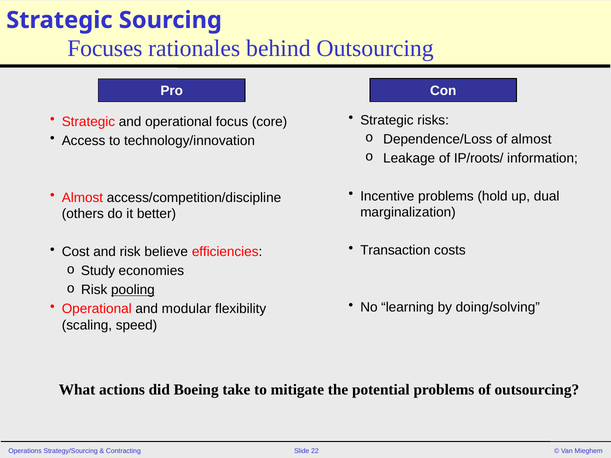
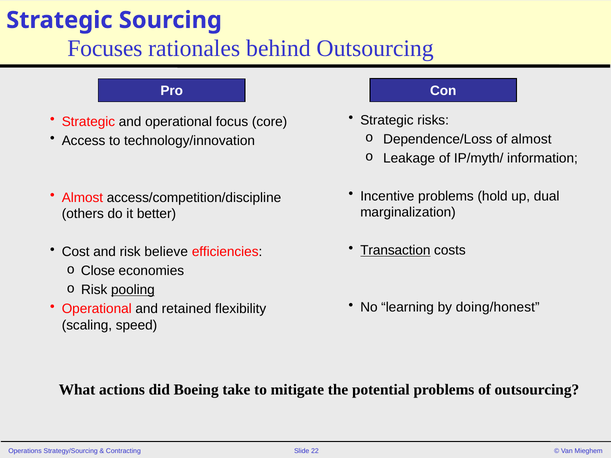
IP/roots/: IP/roots/ -> IP/myth/ (479, 158)
Transaction underline: none -> present (395, 250)
Study: Study -> Close (98, 271)
doing/solving: doing/solving -> doing/honest (498, 307)
modular: modular -> retained (187, 309)
